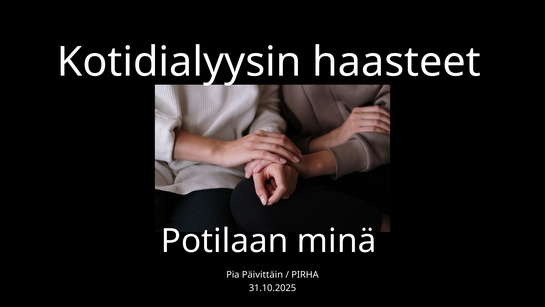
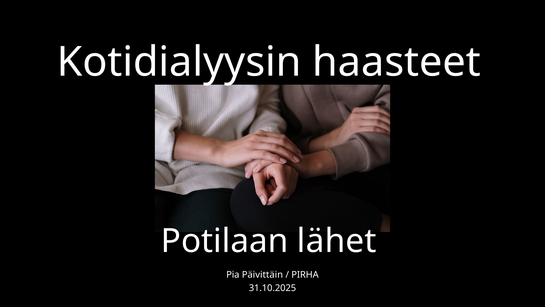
minä: minä -> lähet (337, 241)
